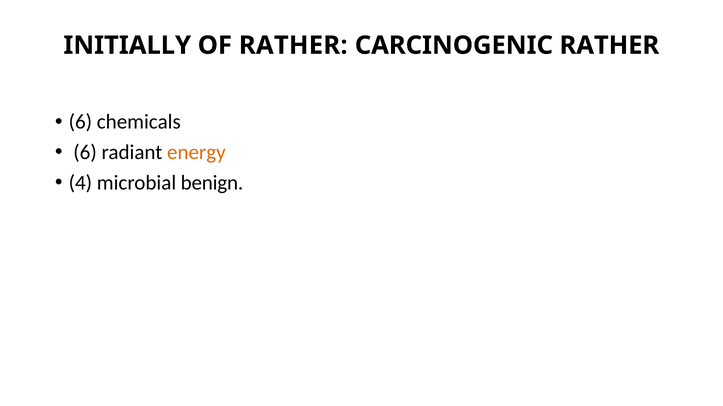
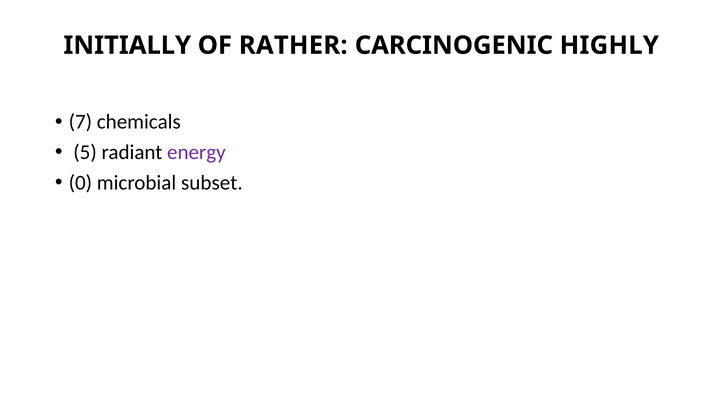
CARCINOGENIC RATHER: RATHER -> HIGHLY (609, 45)
6: 6 -> 7 (80, 122)
6: 6 -> 5 (85, 153)
energy colour: orange -> purple (196, 153)
4: 4 -> 0 (80, 183)
benign: benign -> subset (212, 183)
